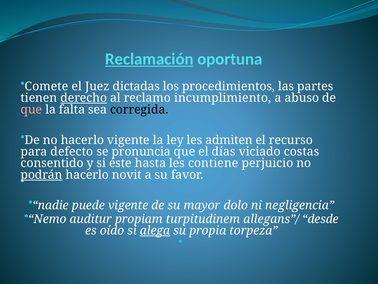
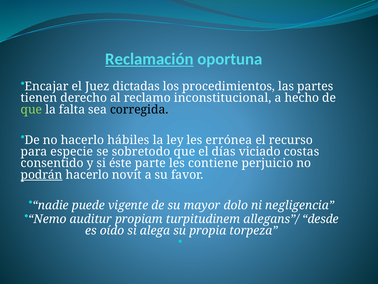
Comete: Comete -> Encajar (47, 86)
derecho underline: present -> none (84, 98)
incumplimiento: incumplimiento -> inconstitucional (223, 98)
abuso: abuso -> hecho (302, 98)
que colour: pink -> light green (31, 109)
hacerlo vigente: vigente -> hábiles (128, 140)
admiten: admiten -> errónea (229, 140)
defecto: defecto -> especie (72, 151)
pronuncia: pronuncia -> sobretodo (141, 151)
hasta: hasta -> parte (150, 163)
alega underline: present -> none (155, 230)
